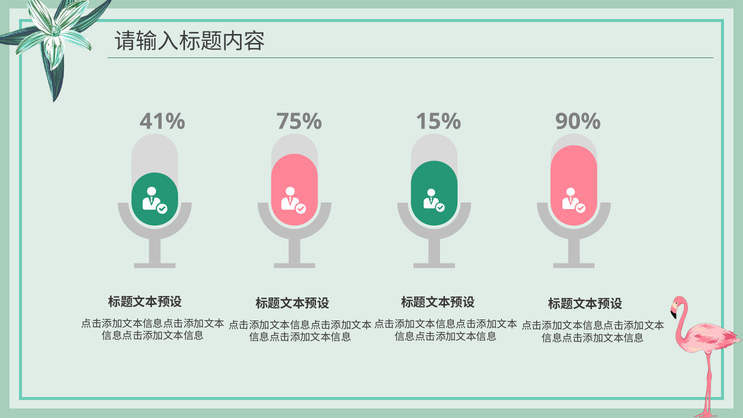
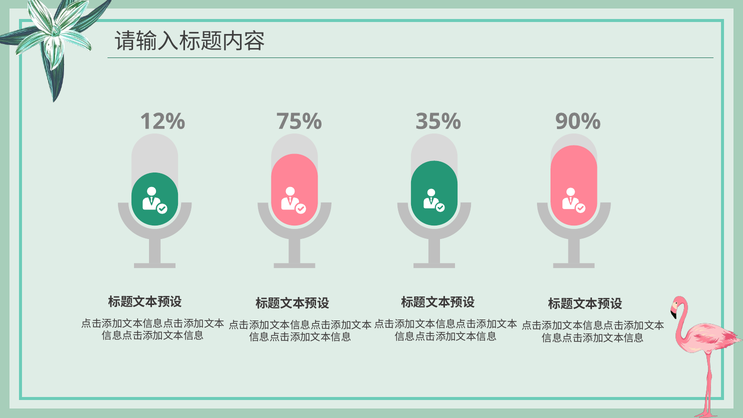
41%: 41% -> 12% (162, 121)
15%: 15% -> 35% (438, 121)
